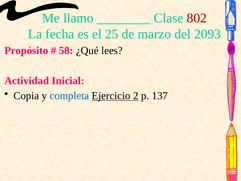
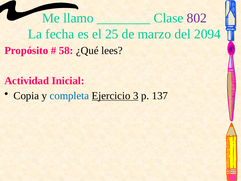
802 colour: red -> purple (197, 18)
2093: 2093 -> 2094 (207, 34)
2: 2 -> 3 (136, 96)
